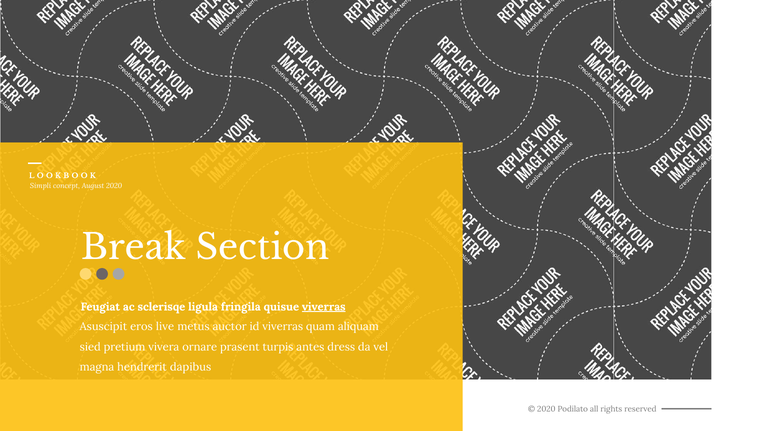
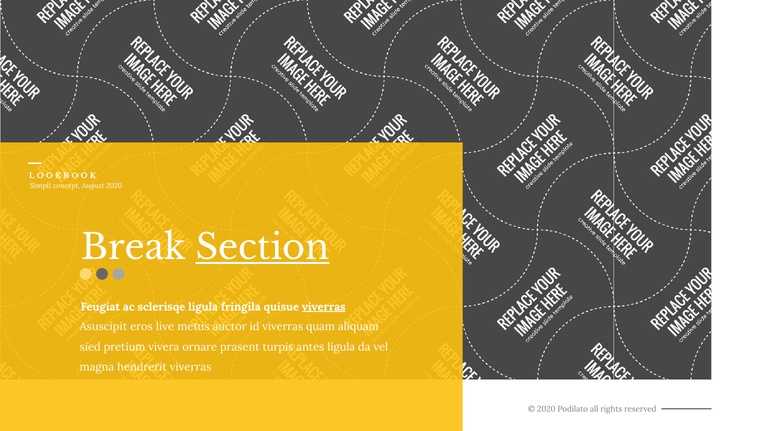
Section underline: none -> present (263, 248)
antes dress: dress -> ligula (341, 347)
hendrerit dapibus: dapibus -> viverras (191, 367)
